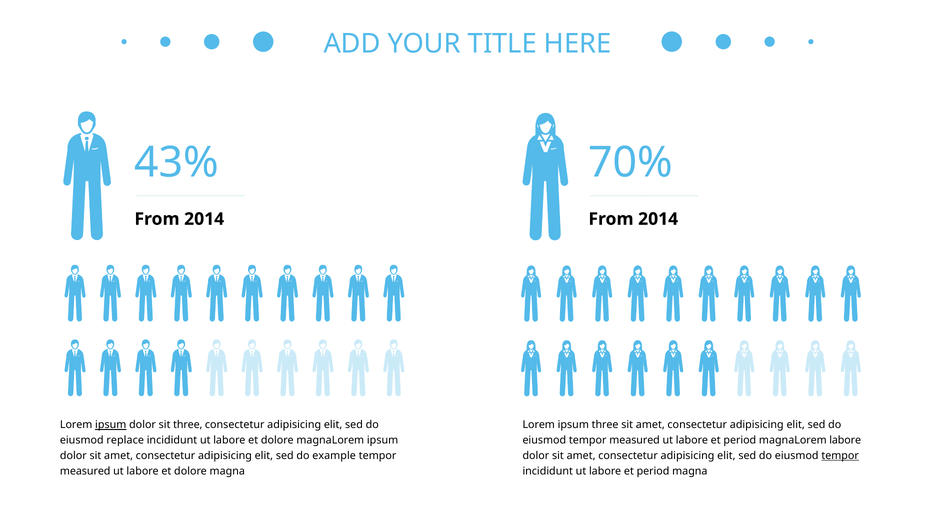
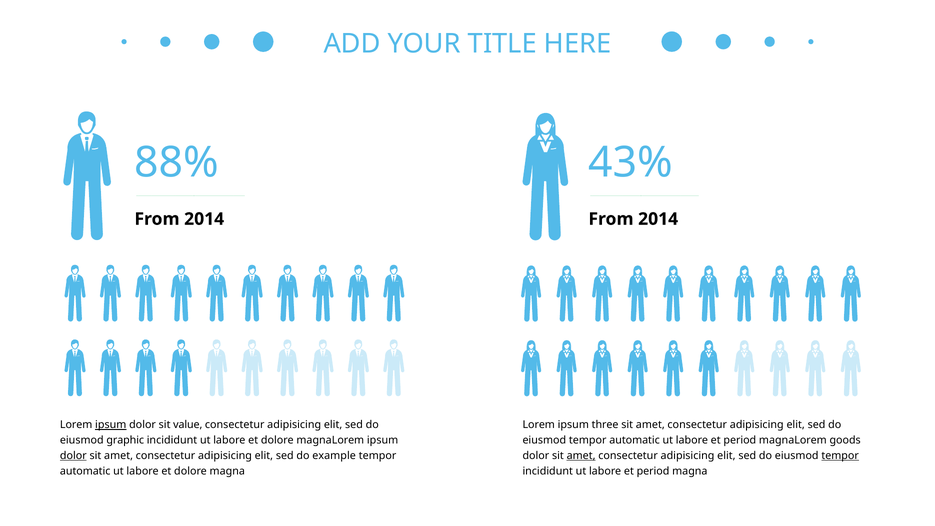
43%: 43% -> 88% (177, 163)
70%: 70% -> 43% (631, 163)
sit three: three -> value (188, 425)
replace: replace -> graphic (125, 440)
eiusmod tempor measured: measured -> automatic (635, 440)
magnaLorem labore: labore -> goods (845, 440)
dolor underline: none -> present (73, 456)
amet underline: none -> present (581, 456)
measured: measured -> automatic (85, 471)
